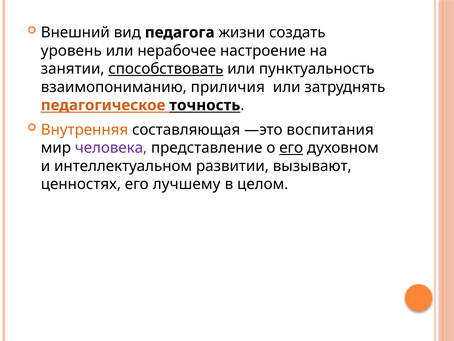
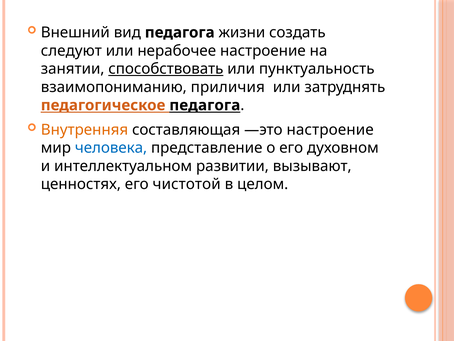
уровень: уровень -> следуют (71, 51)
педагогическое точность: точность -> педагога (205, 105)
—это воспитания: воспитания -> настроение (330, 130)
человека colour: purple -> blue (111, 148)
его underline: present -> none (291, 148)
лучшему: лучшему -> чистотой (187, 184)
